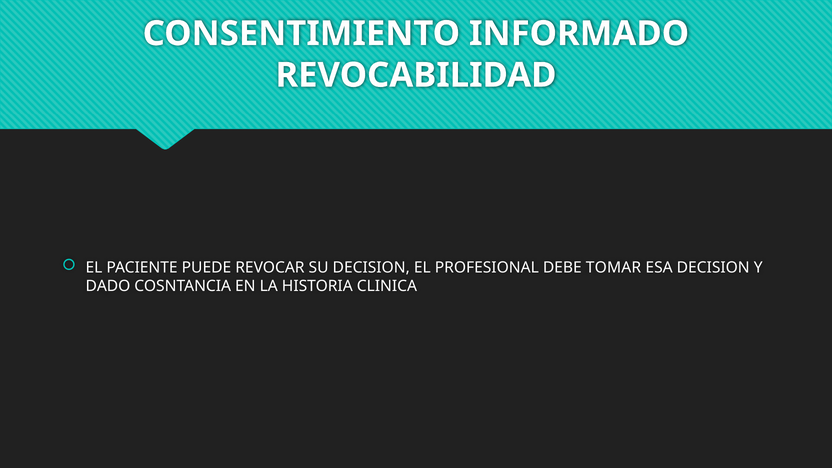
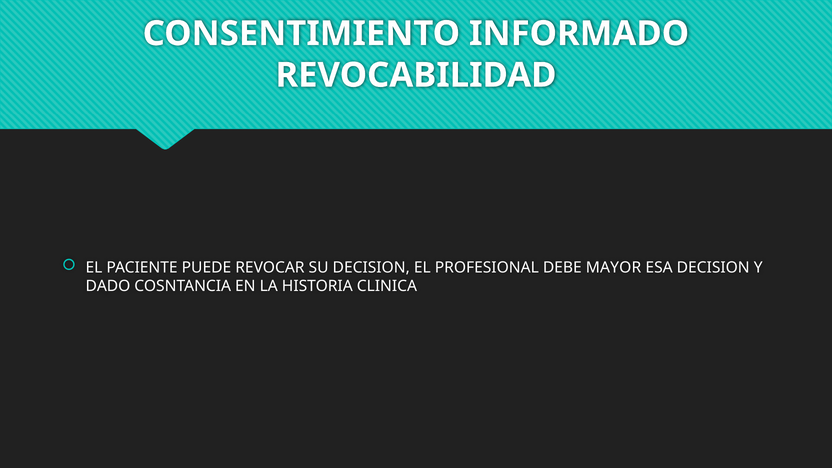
TOMAR: TOMAR -> MAYOR (614, 267)
